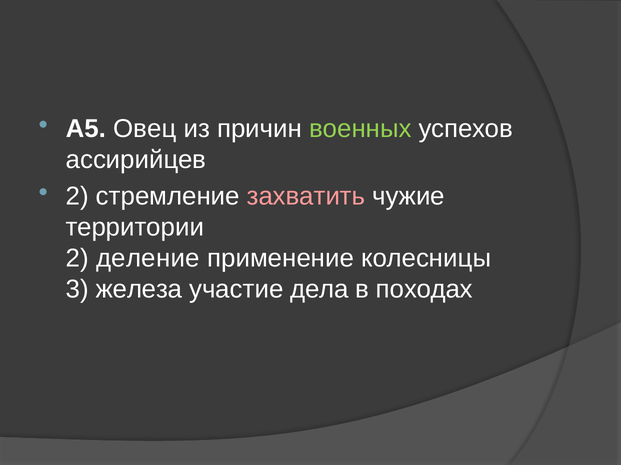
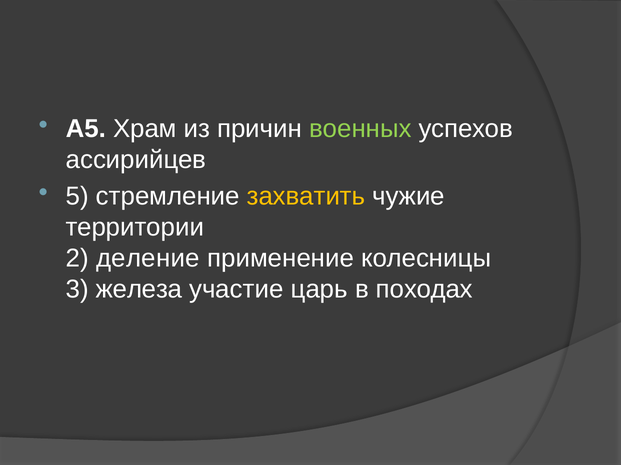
Овец: Овец -> Храм (145, 129)
2: 2 -> 5 (77, 196)
захватить colour: pink -> yellow (306, 196)
дела: дела -> царь (319, 289)
